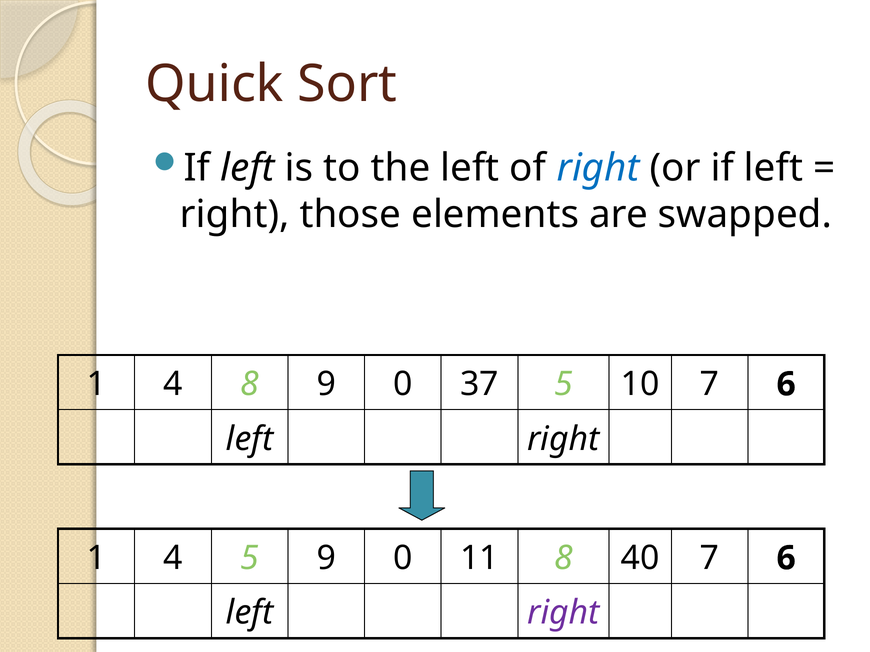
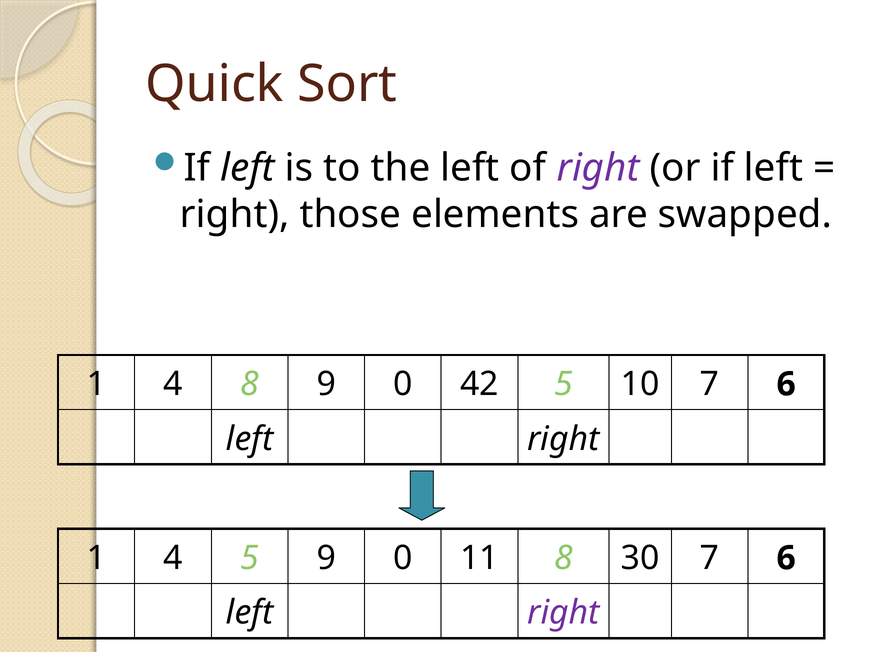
right colour: blue -> purple (598, 168)
37: 37 -> 42 (480, 385)
40: 40 -> 30 (640, 559)
